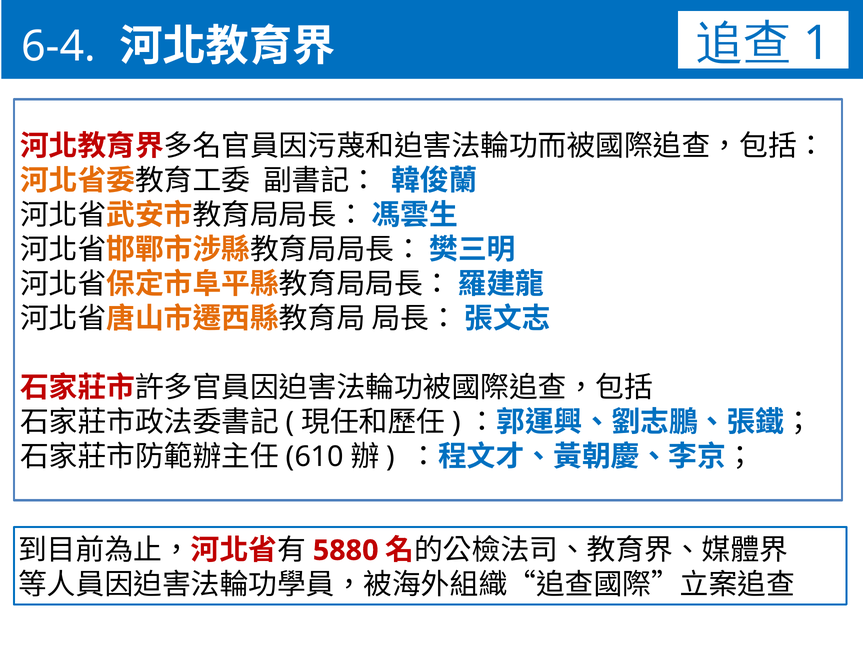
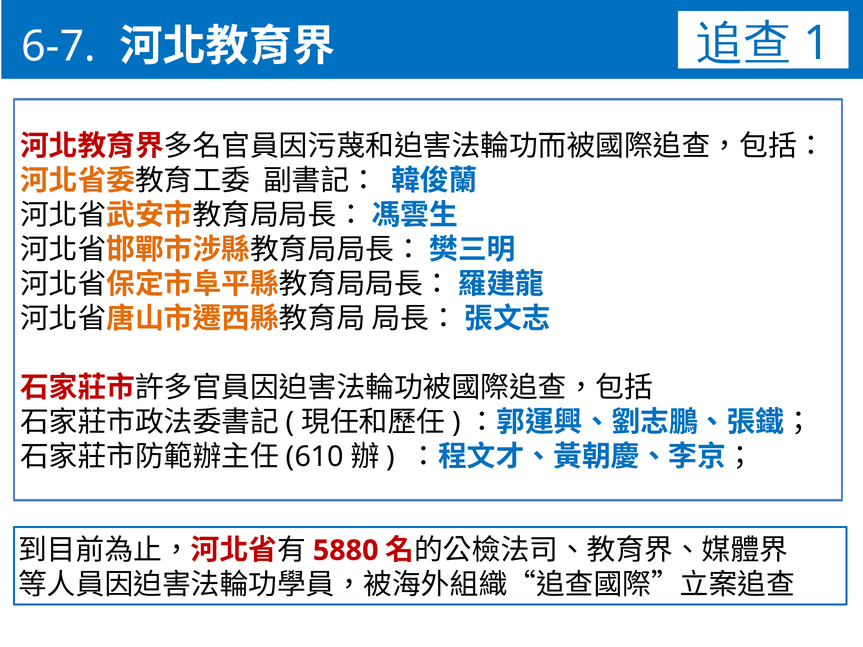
6-4: 6-4 -> 6-7 (58, 46)
